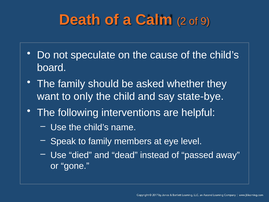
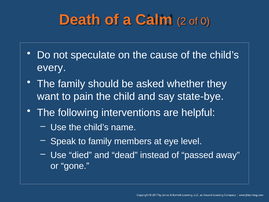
9: 9 -> 0 (205, 21)
board: board -> every (51, 68)
only: only -> pain (83, 96)
